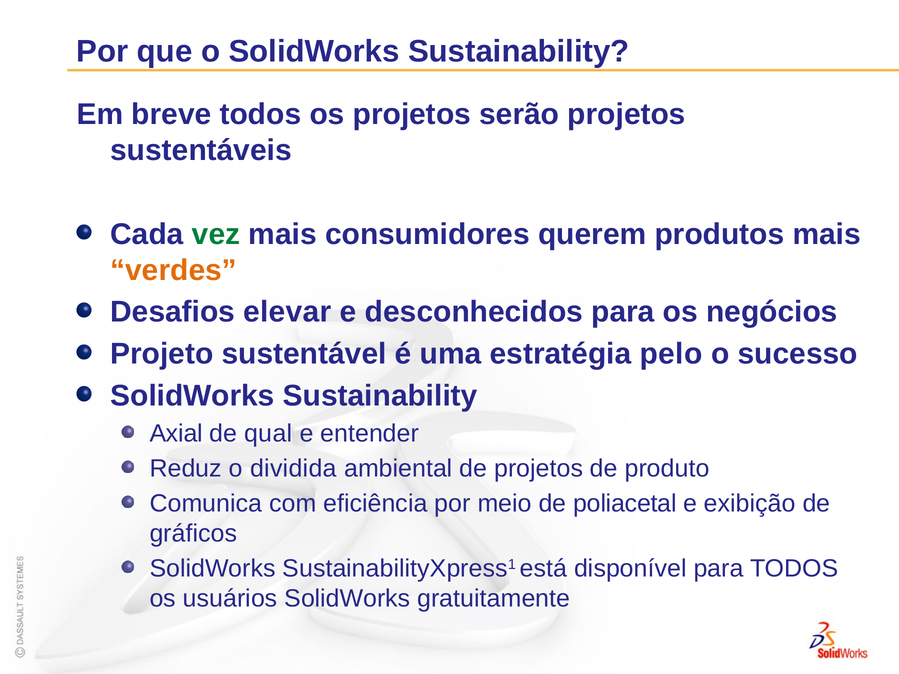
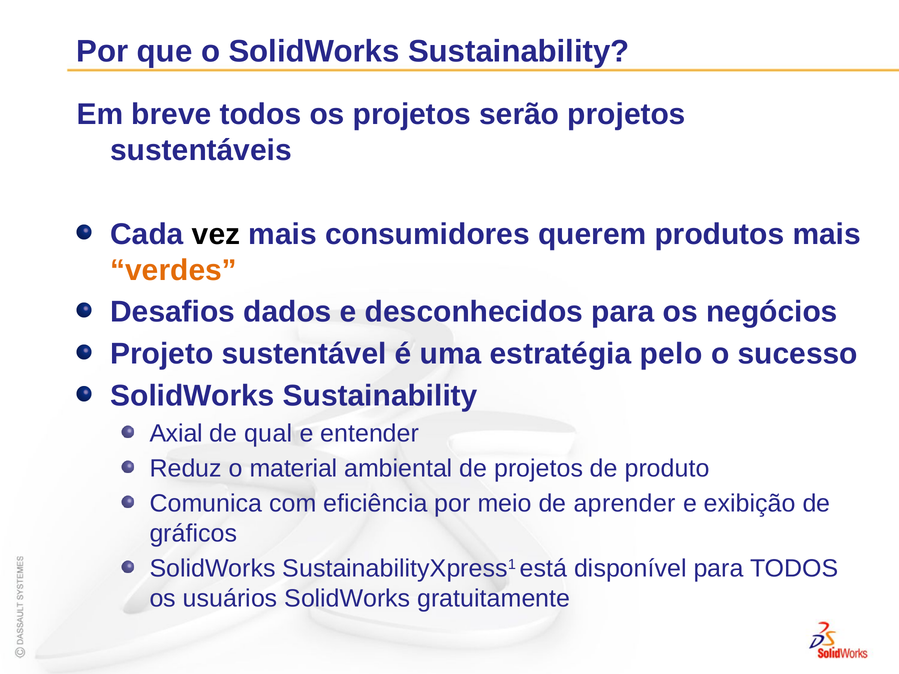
vez colour: green -> black (216, 234)
elevar: elevar -> dados (288, 312)
dividida: dividida -> material (294, 469)
poliacetal: poliacetal -> aprender (625, 504)
